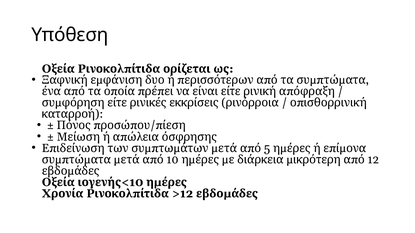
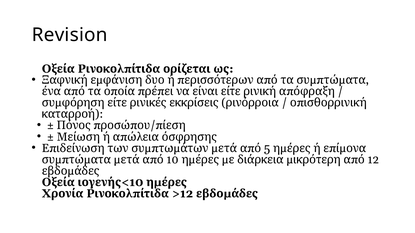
Υπόθεση: Υπόθεση -> Revision (70, 35)
